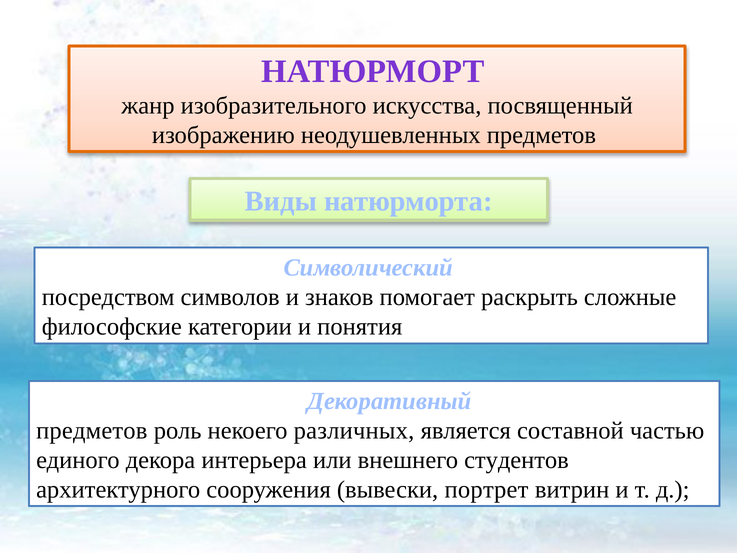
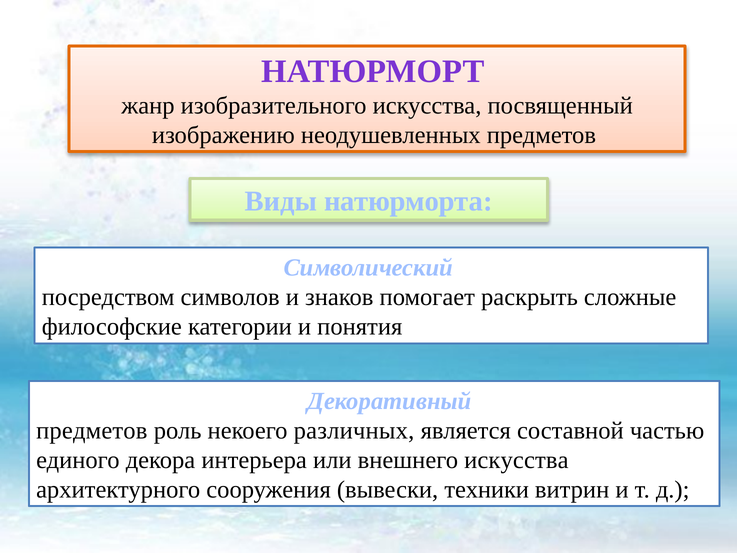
внешнего студентов: студентов -> искусства (516, 460)
портрет: портрет -> техники (487, 489)
